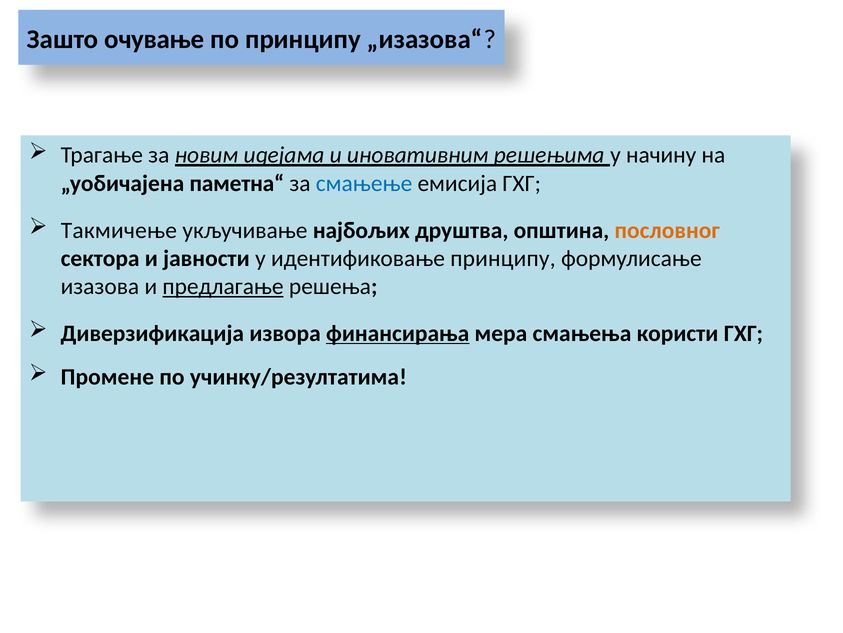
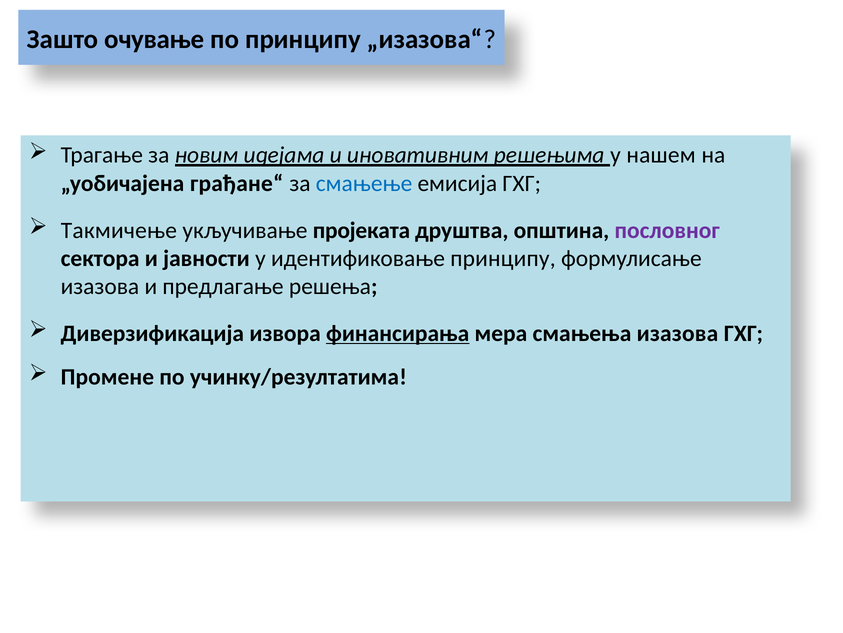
начину: начину -> нашем (661, 155)
паметна“: паметна“ -> грађане“ (237, 183)
најбољих: најбољих -> пројеката (361, 230)
пословног colour: orange -> purple (667, 230)
предлагање underline: present -> none (223, 286)
смањења користи: користи -> изазова (677, 333)
